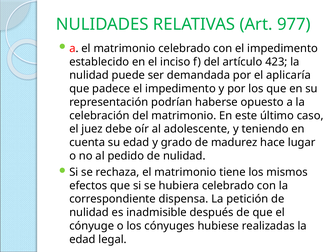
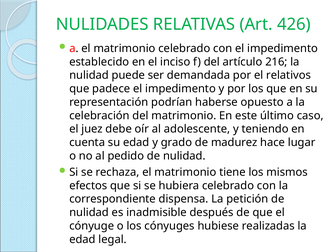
977: 977 -> 426 (294, 24)
423: 423 -> 216 (276, 62)
aplicaría: aplicaría -> relativos (289, 75)
